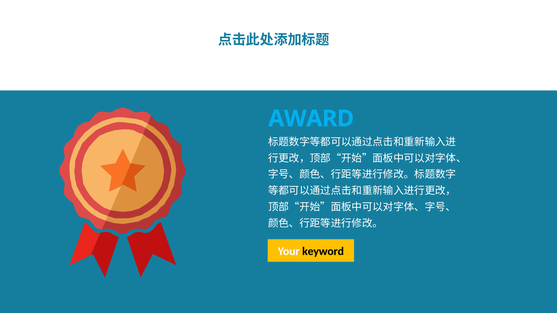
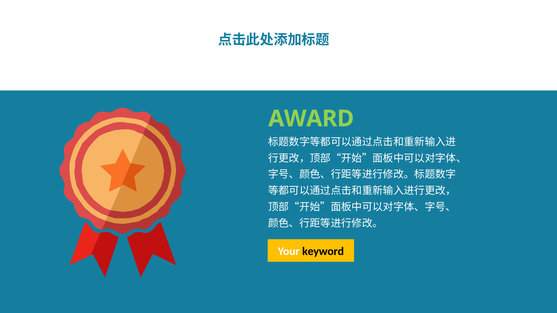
AWARD colour: light blue -> light green (311, 119)
